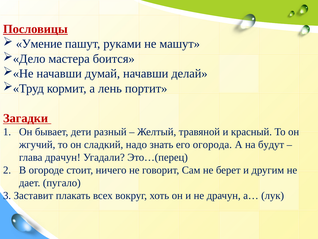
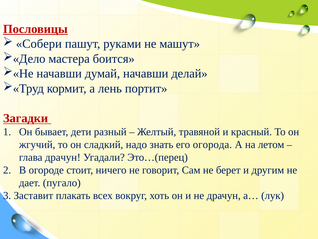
Умение: Умение -> Собери (39, 44)
будут: будут -> летом (271, 144)
